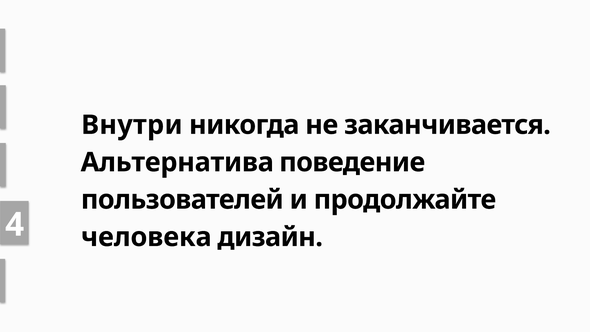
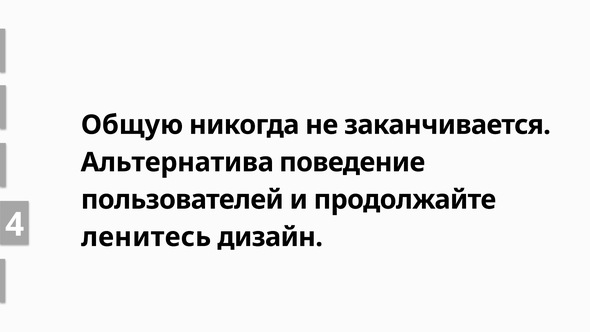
Внутри: Внутри -> Общую (132, 125)
человека: человека -> ленитесь (146, 237)
